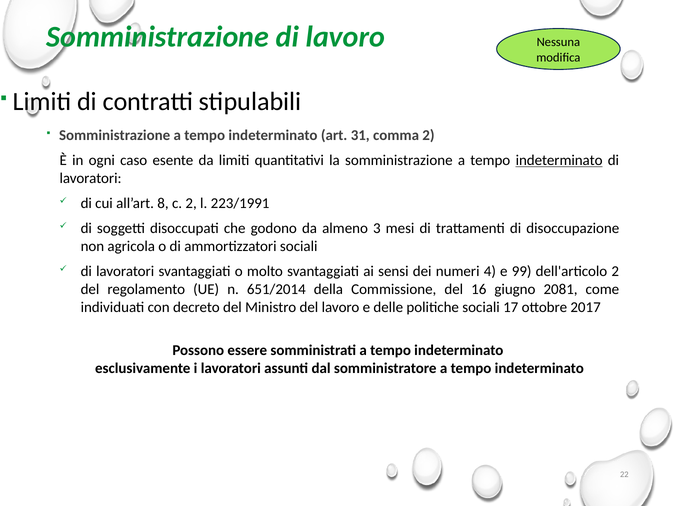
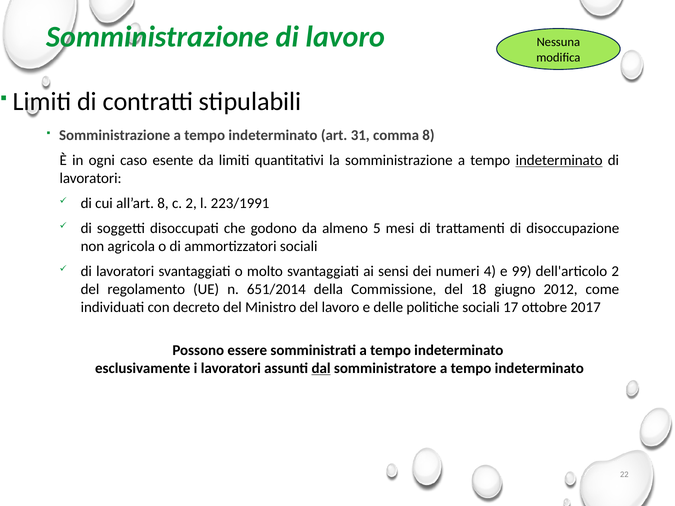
comma 2: 2 -> 8 (428, 135)
3: 3 -> 5 (377, 228)
16: 16 -> 18 (479, 289)
2081: 2081 -> 2012 (561, 289)
dal underline: none -> present (321, 368)
